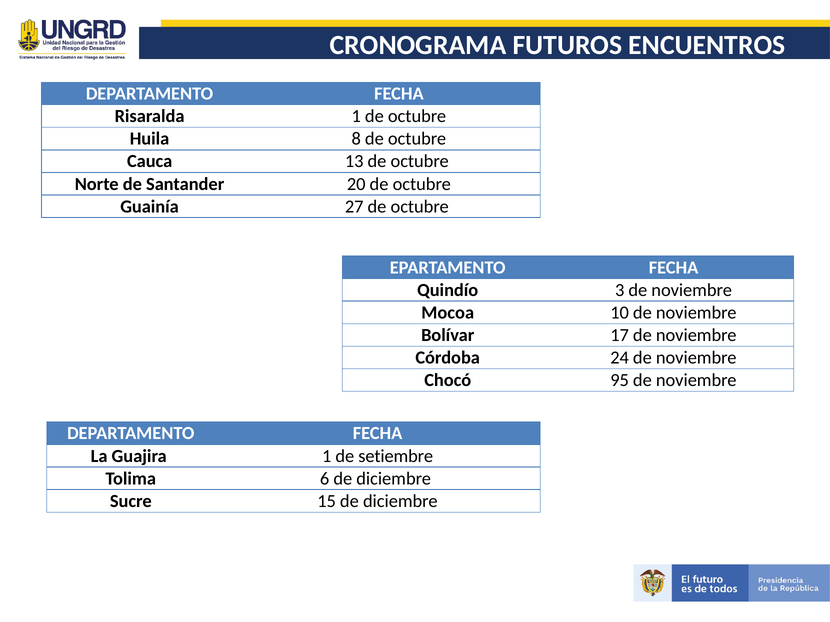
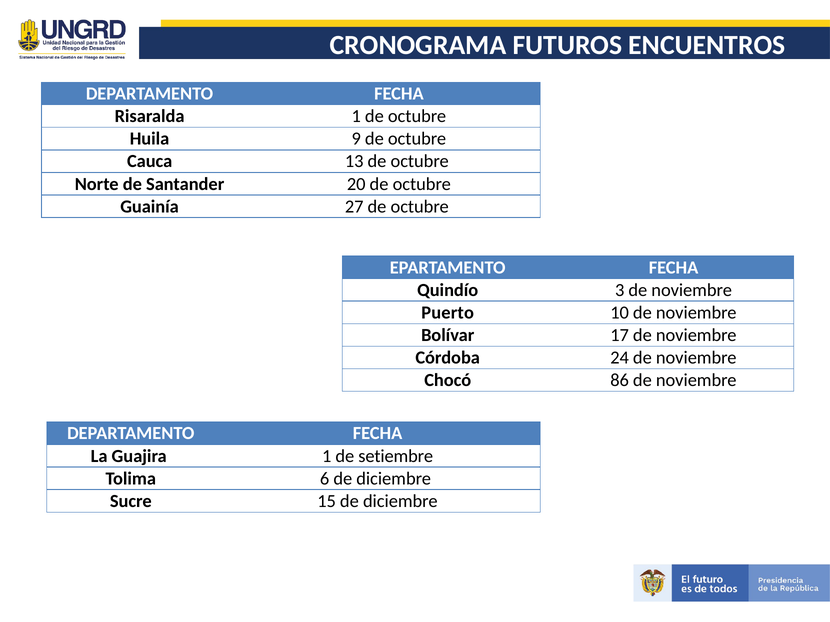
8: 8 -> 9 (356, 139)
Mocoa: Mocoa -> Puerto (448, 313)
95: 95 -> 86 (620, 381)
